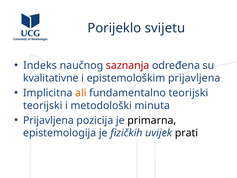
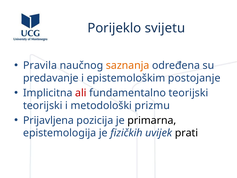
Indeks: Indeks -> Pravila (40, 65)
saznanja colour: red -> orange (128, 65)
kvalitativne: kvalitativne -> predavanje (51, 78)
epistemološkim prijavljena: prijavljena -> postojanje (194, 78)
ali colour: orange -> red (81, 93)
minuta: minuta -> prizmu (152, 105)
